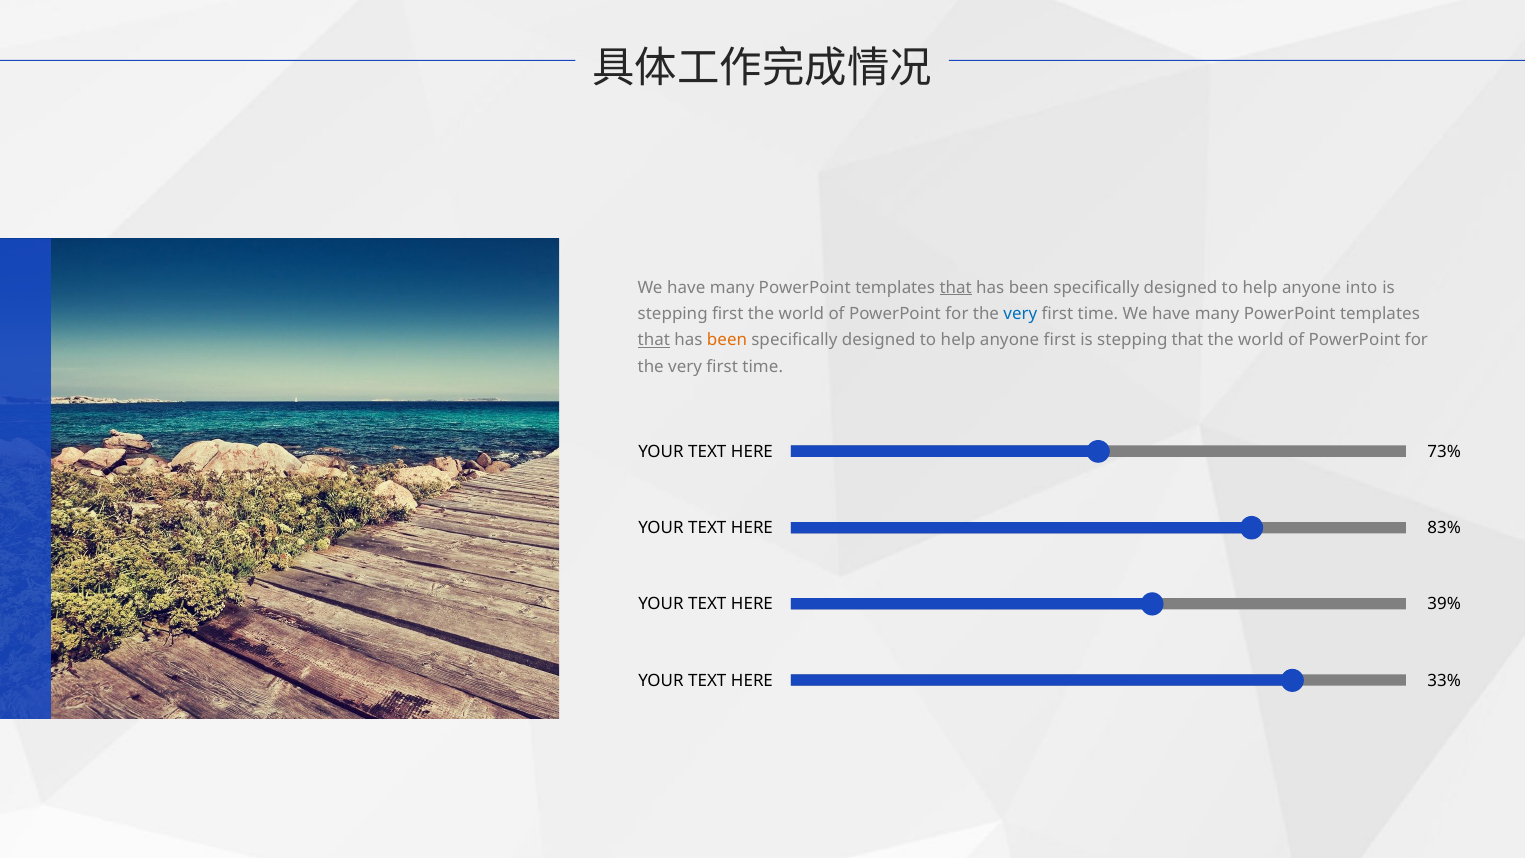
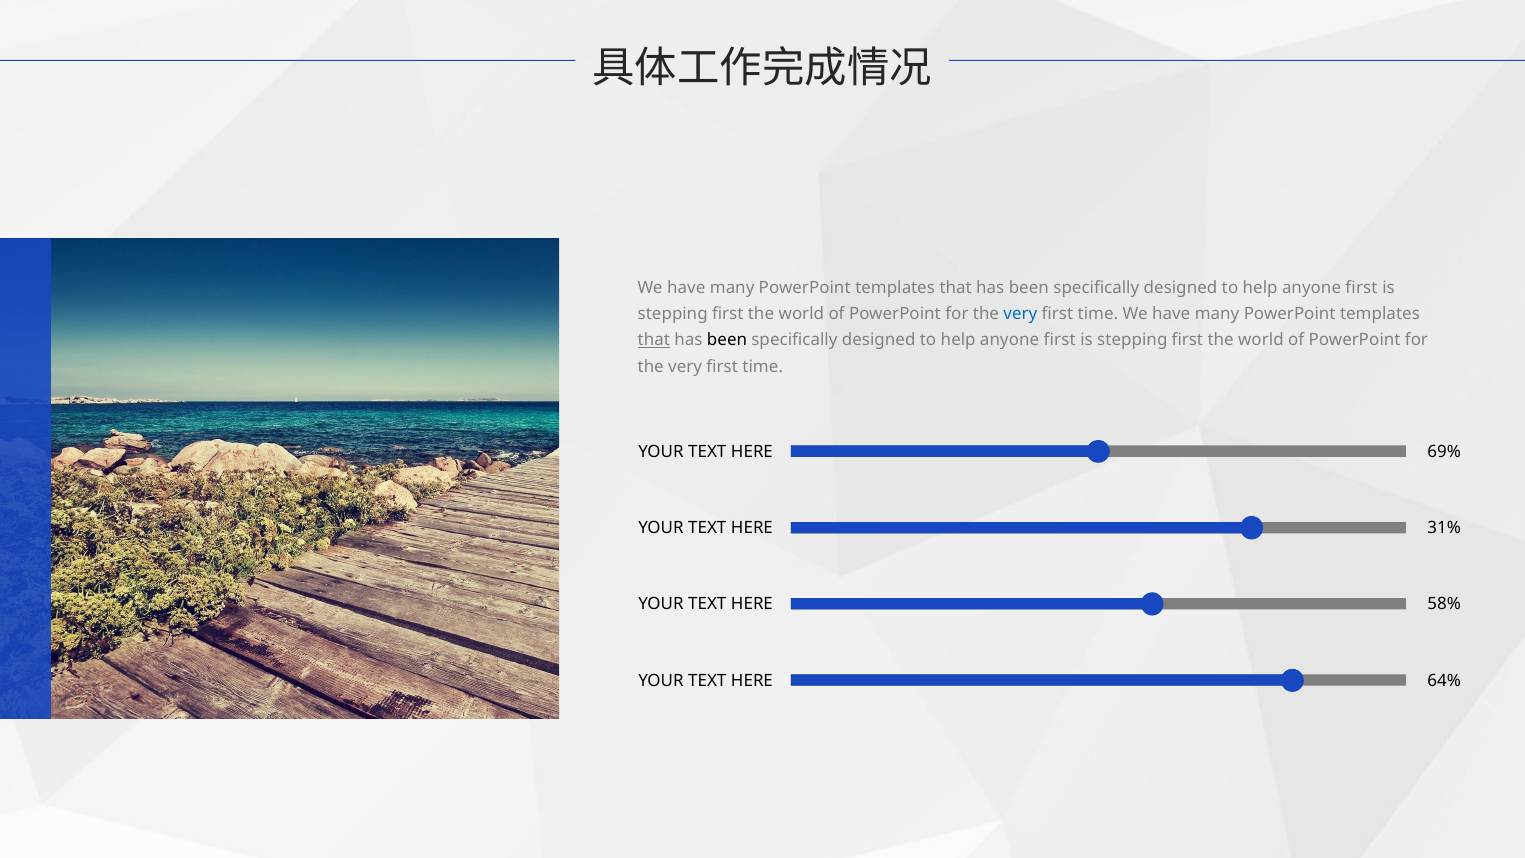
that underline: present -> none (956, 287)
into: into -> first (1362, 287)
been colour: orange -> black (727, 340)
that: that -> first (1187, 340)
73%: 73% -> 69% (1444, 452)
83%: 83% -> 31% (1444, 528)
39%: 39% -> 58% (1444, 604)
33%: 33% -> 64% (1444, 680)
